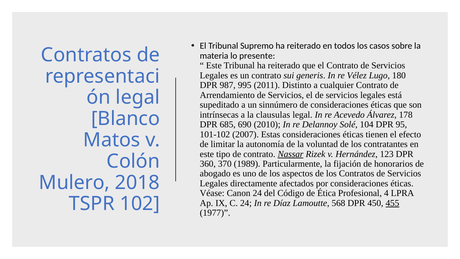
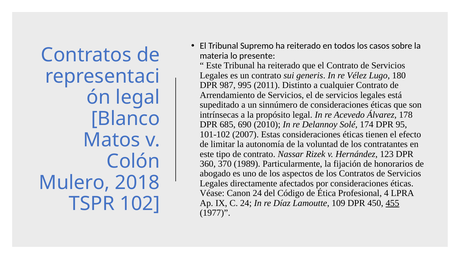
clausulas: clausulas -> propósito (273, 115)
104: 104 -> 174 (367, 124)
Nassar underline: present -> none (291, 154)
568: 568 -> 109 (338, 203)
